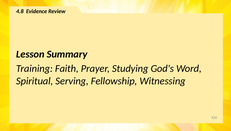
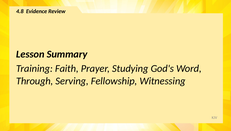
Spiritual: Spiritual -> Through (35, 81)
